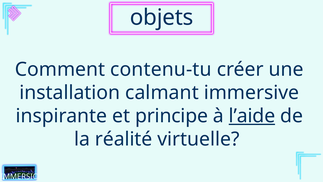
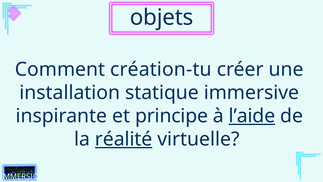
contenu-tu: contenu-tu -> création-tu (161, 69)
calmant: calmant -> statique (162, 93)
réalité underline: none -> present (124, 139)
